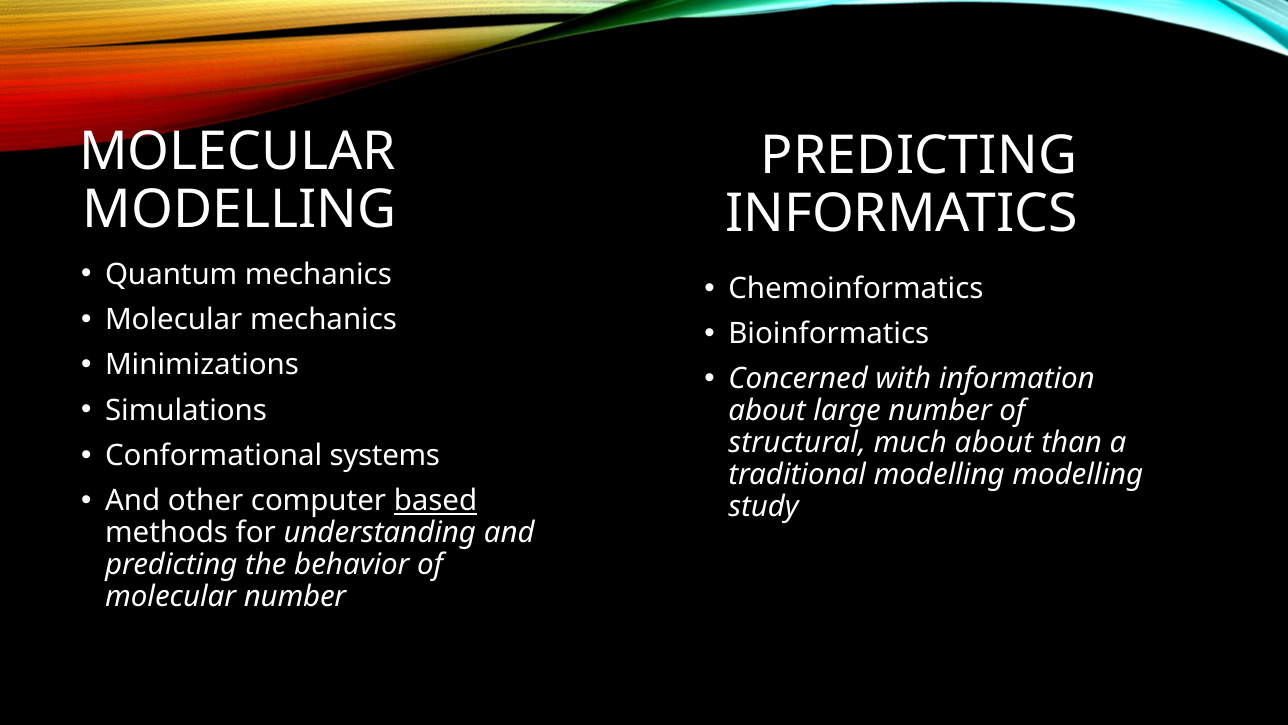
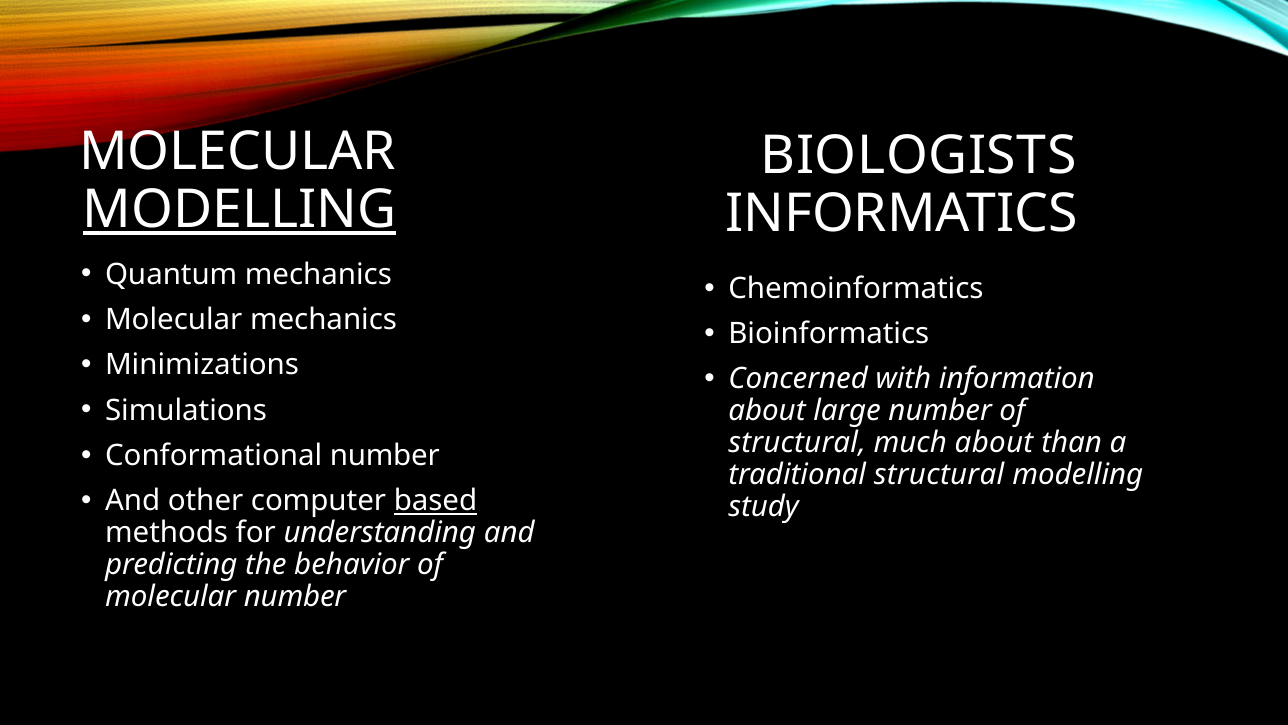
PREDICTING: PREDICTING -> BIOLOGISTS (919, 156)
MODELLING underline: none -> present (240, 210)
Conformational systems: systems -> number (385, 455)
traditional modelling: modelling -> structural (939, 474)
